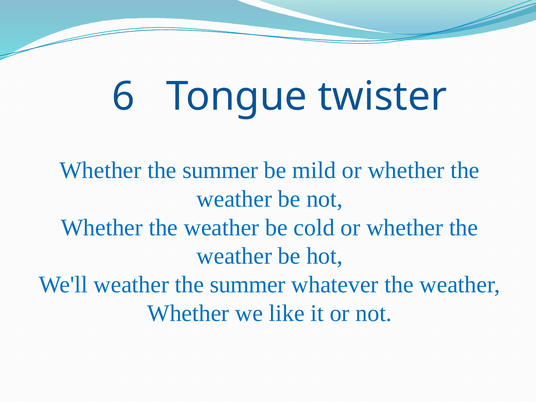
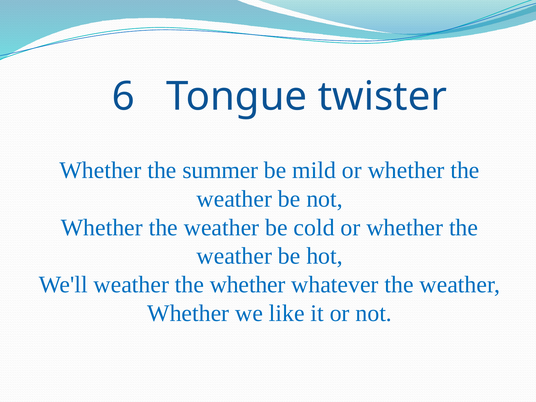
weather the summer: summer -> whether (248, 285)
